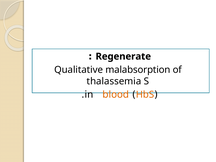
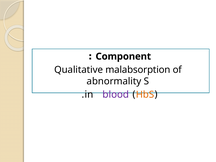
Regenerate: Regenerate -> Component (123, 56)
thalassemia: thalassemia -> abnormality (114, 81)
blood colour: orange -> purple (116, 95)
